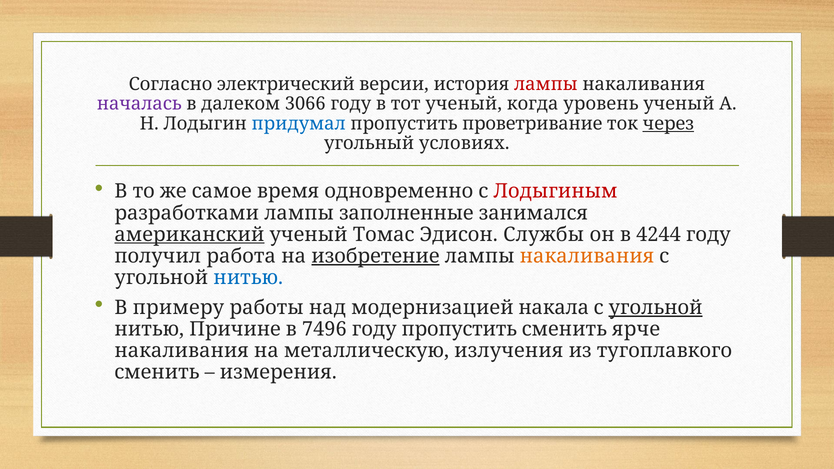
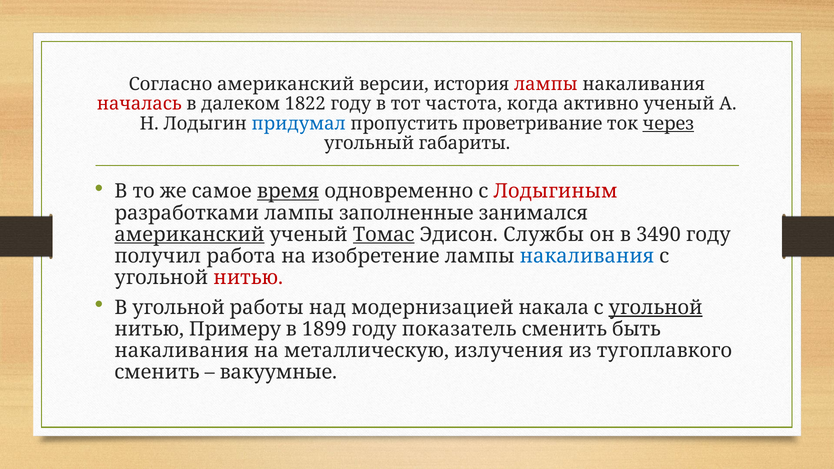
Согласно электрический: электрический -> американский (286, 84)
началась colour: purple -> red (139, 104)
3066: 3066 -> 1822 (305, 104)
тот ученый: ученый -> частота (464, 104)
уровень: уровень -> активно (601, 104)
условиях: условиях -> габариты (464, 143)
время underline: none -> present (288, 191)
Томас underline: none -> present (384, 235)
4244: 4244 -> 3490 (658, 235)
изобретение underline: present -> none (375, 256)
накаливания colour: orange -> blue (587, 256)
нитью colour: blue -> red (248, 278)
В примеру: примеру -> угольной (179, 308)
Причине: Причине -> Примеру (235, 329)
7496: 7496 -> 1899 (324, 329)
году пропустить: пропустить -> показатель (459, 329)
ярче: ярче -> быть (636, 329)
измерения: измерения -> вакуумные (278, 372)
